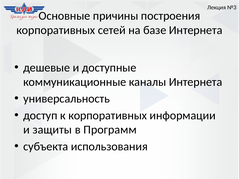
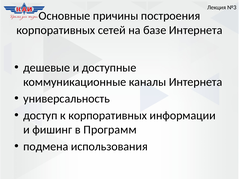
защиты: защиты -> фишинг (52, 130)
субъекта: субъекта -> подмена (46, 147)
